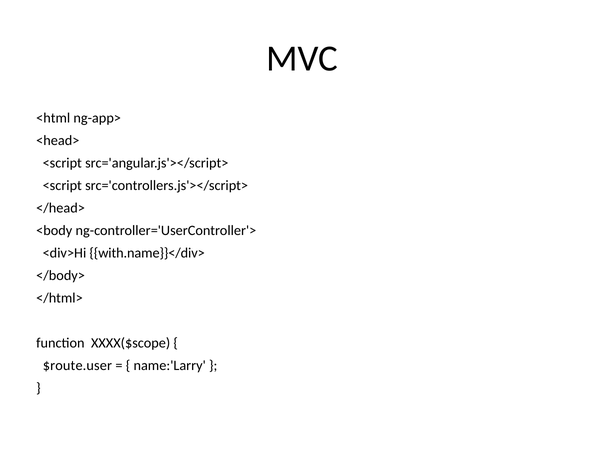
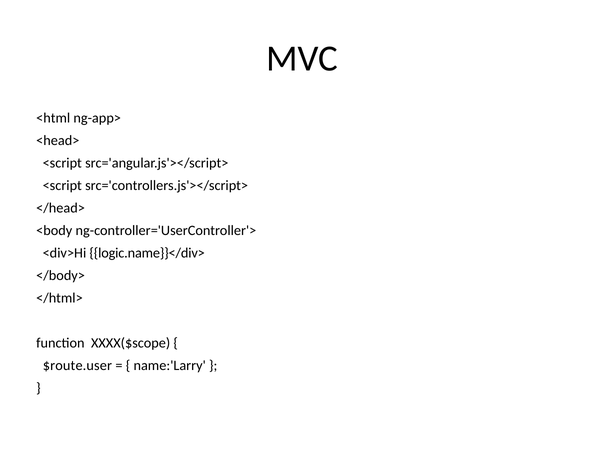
with.name}}</div>: with.name}}</div> -> logic.name}}</div> (147, 253)
